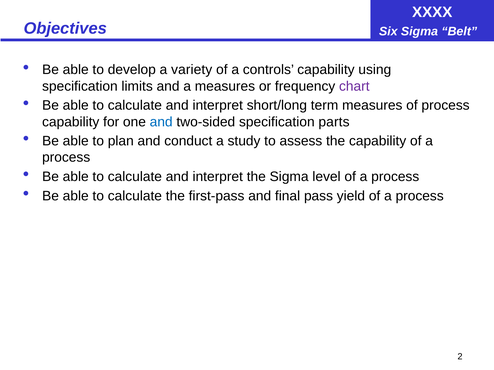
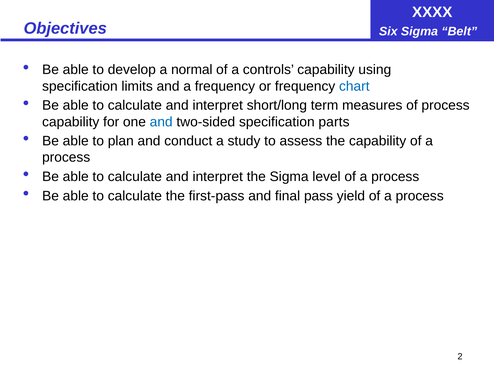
variety: variety -> normal (192, 70)
a measures: measures -> frequency (225, 86)
chart colour: purple -> blue (354, 86)
